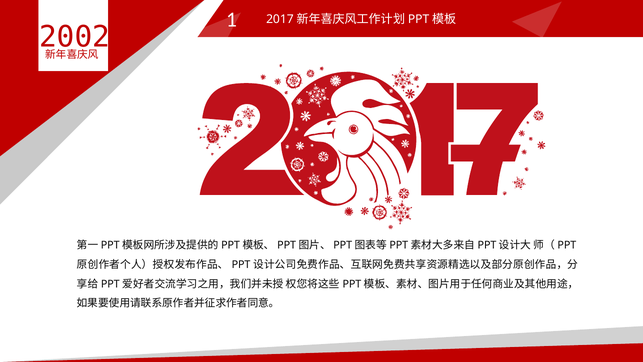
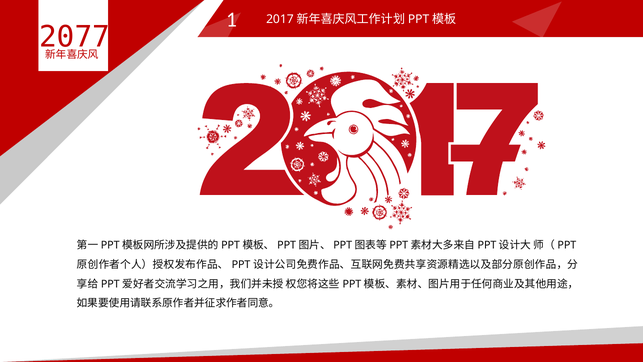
2002: 2002 -> 2077 (75, 37)
